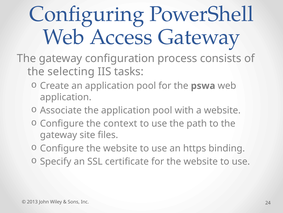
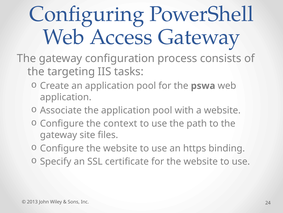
selecting: selecting -> targeting (71, 71)
